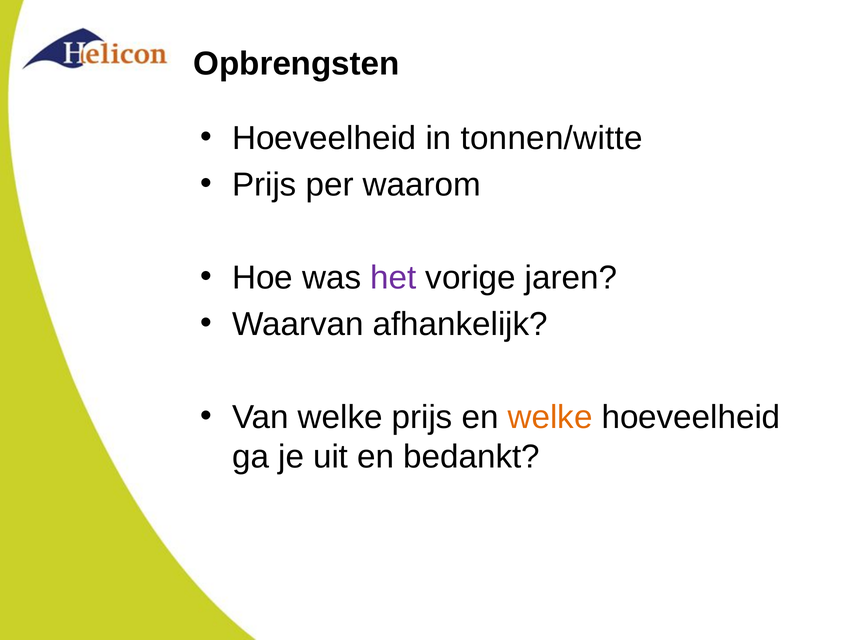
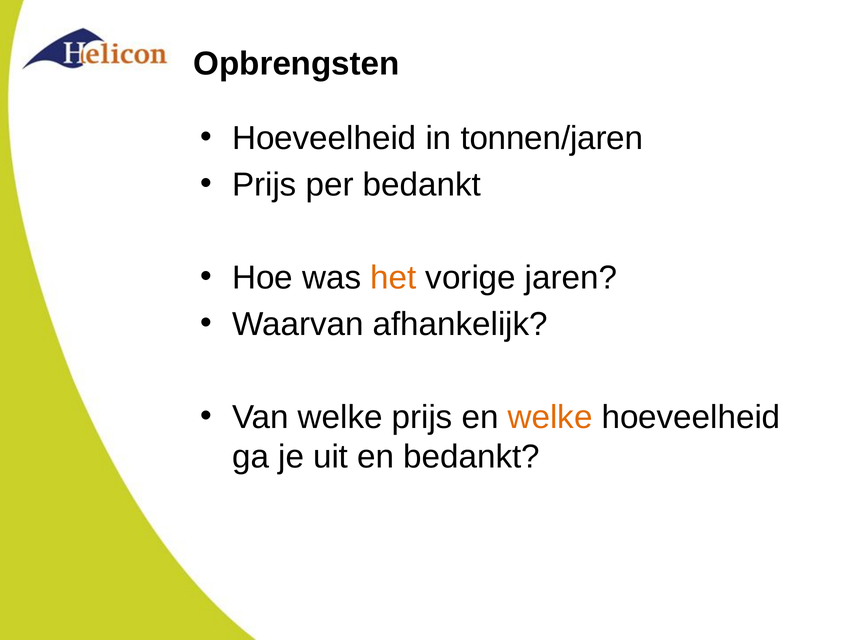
tonnen/witte: tonnen/witte -> tonnen/jaren (552, 138)
per waarom: waarom -> bedankt (422, 185)
het colour: purple -> orange (393, 278)
